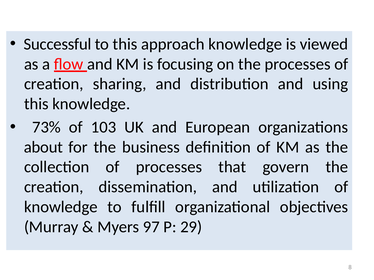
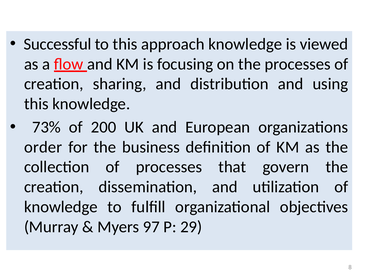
103: 103 -> 200 (104, 127)
about: about -> order (43, 147)
